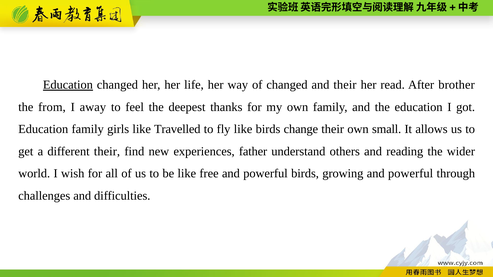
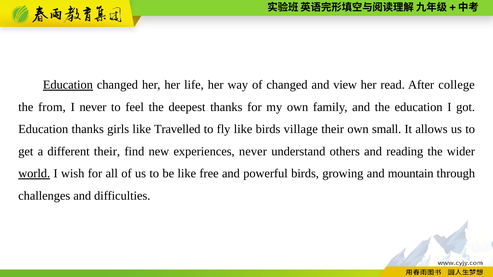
and their: their -> view (345, 85)
brother: brother -> college (457, 85)
I away: away -> never (93, 107)
Education family: family -> thanks (88, 129)
change: change -> village (301, 129)
experiences father: father -> never (253, 152)
world underline: none -> present (34, 174)
growing and powerful: powerful -> mountain (411, 174)
